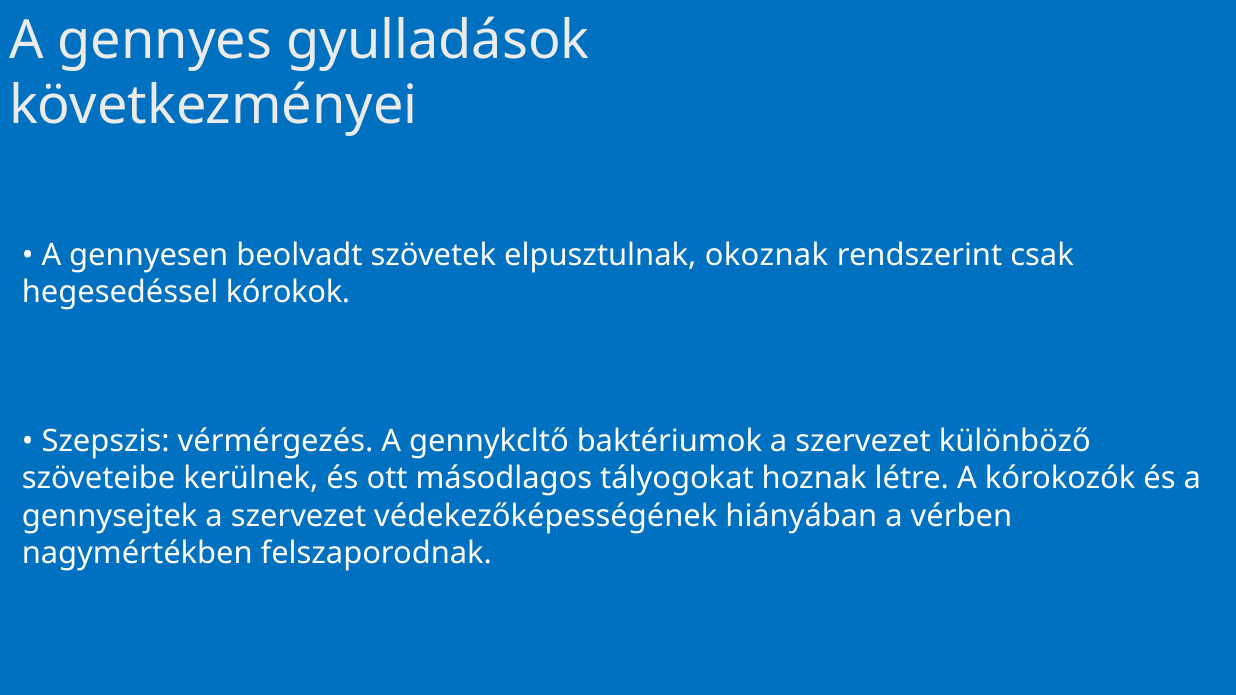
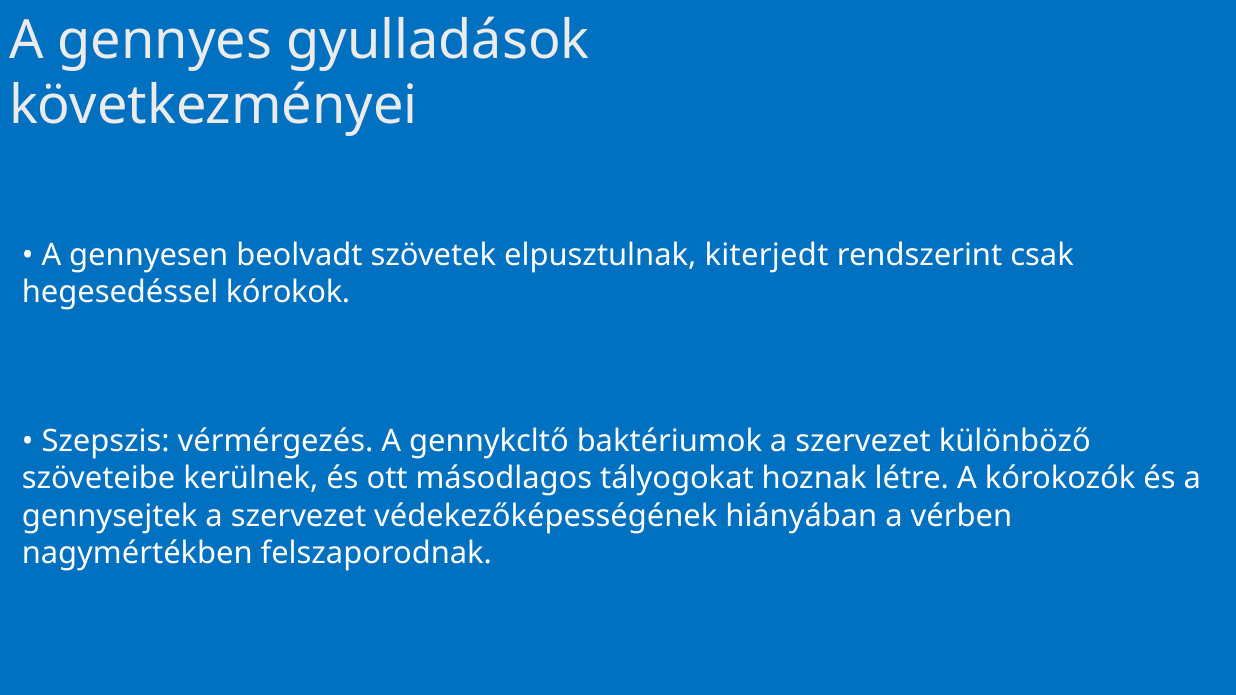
okoznak: okoznak -> kiterjedt (766, 255)
